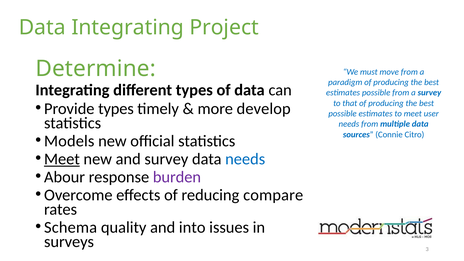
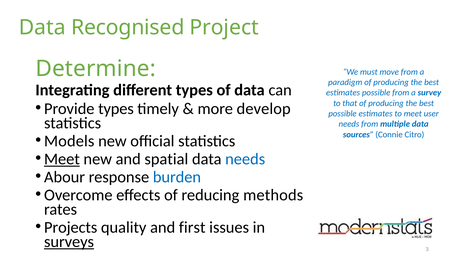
Data Integrating: Integrating -> Recognised (128, 27)
and survey: survey -> spatial (166, 159)
burden colour: purple -> blue (177, 177)
compare: compare -> methods (273, 195)
Schema: Schema -> Projects (71, 227)
into: into -> first (192, 227)
surveys underline: none -> present (69, 242)
